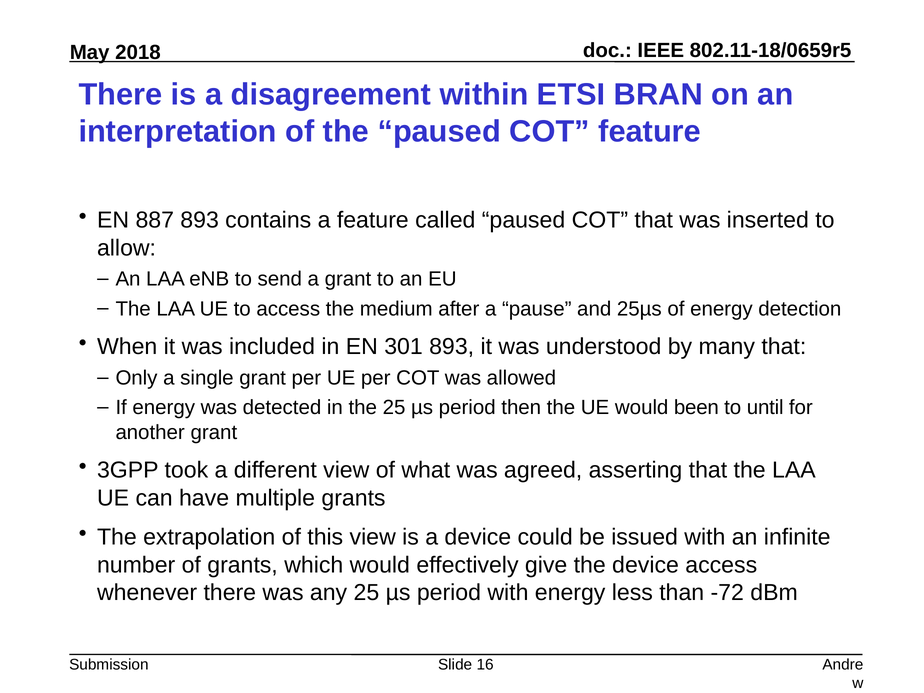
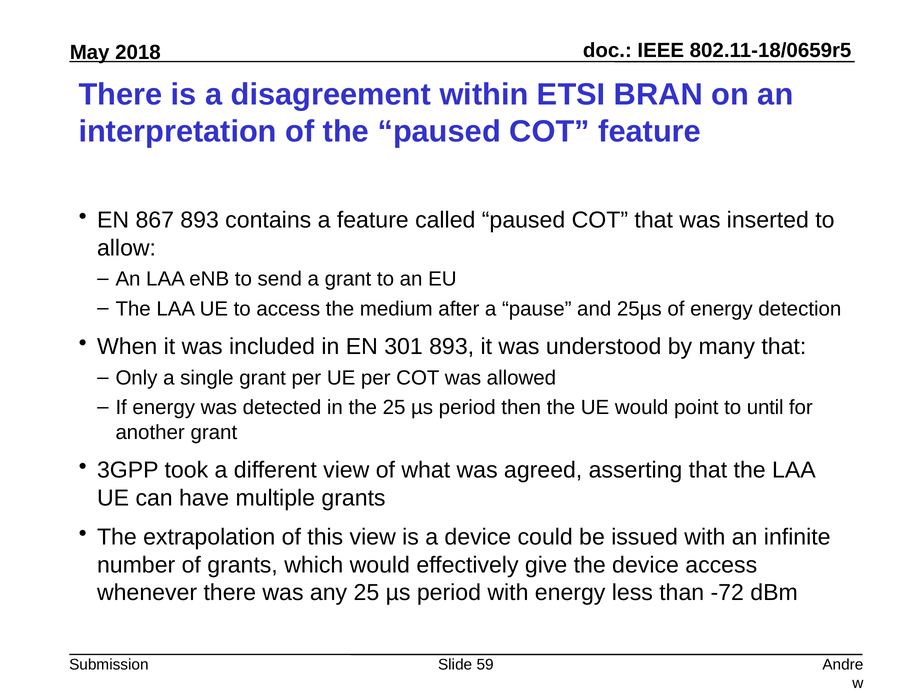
887: 887 -> 867 (155, 220)
been: been -> point (696, 408)
16: 16 -> 59 (485, 665)
